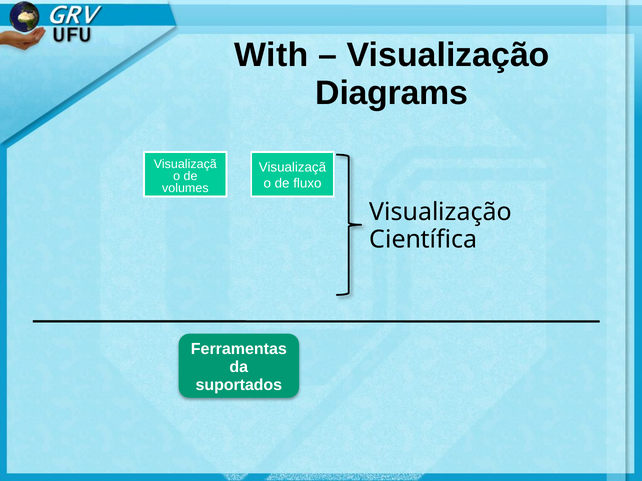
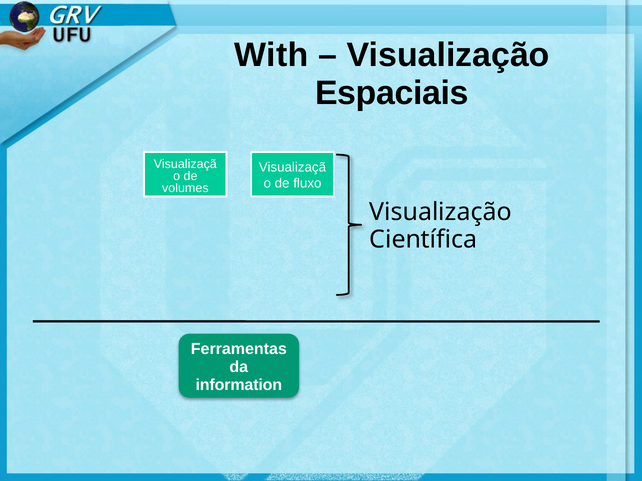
Diagrams: Diagrams -> Espaciais (392, 93)
suportados: suportados -> information (239, 385)
